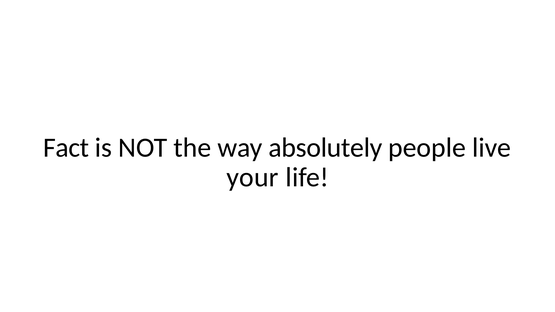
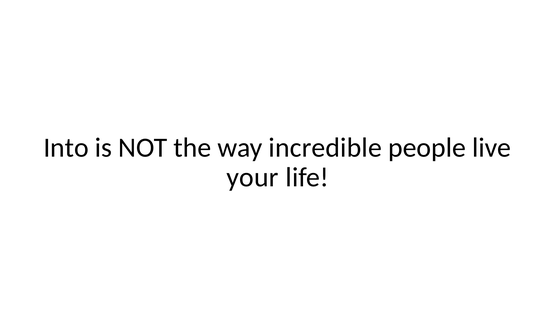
Fact: Fact -> Into (66, 148)
absolutely: absolutely -> incredible (325, 148)
